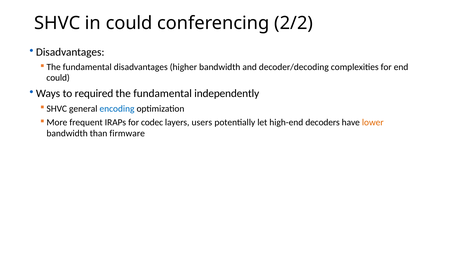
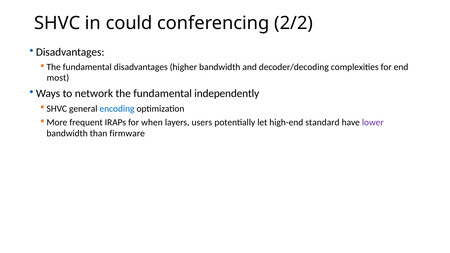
could: could -> most (58, 78)
required: required -> network (94, 94)
codec: codec -> when (152, 123)
decoders: decoders -> standard (322, 123)
lower colour: orange -> purple (373, 123)
